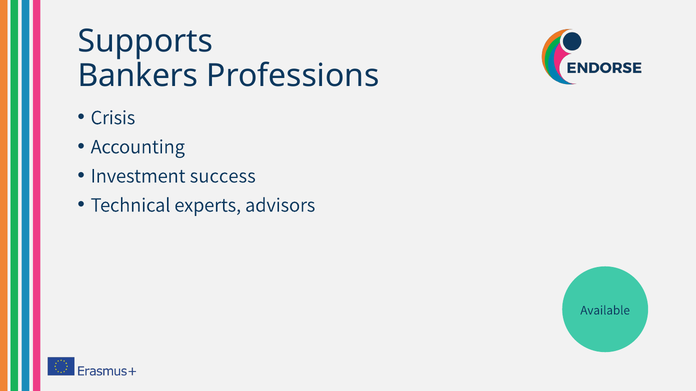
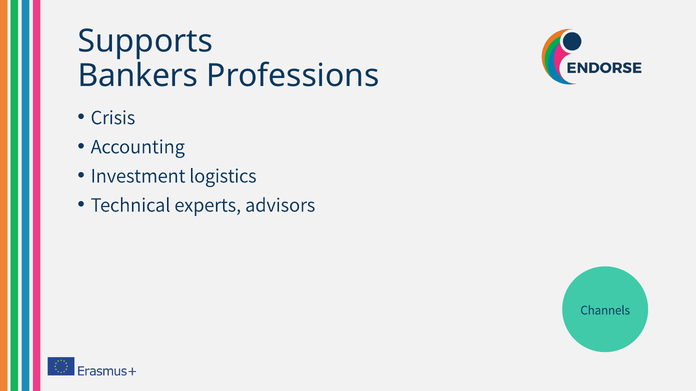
success: success -> logistics (223, 176)
Available: Available -> Channels (605, 311)
